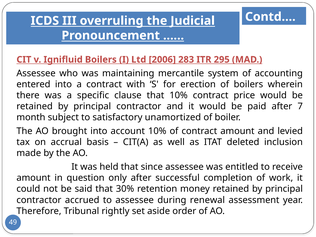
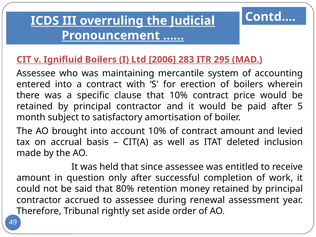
7: 7 -> 5 (300, 106)
unamortized: unamortized -> amortisation (173, 117)
30%: 30% -> 80% (125, 189)
